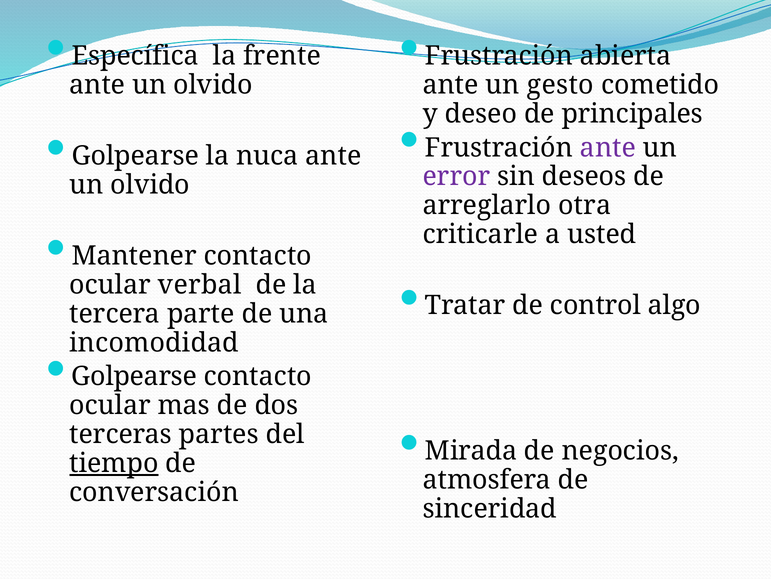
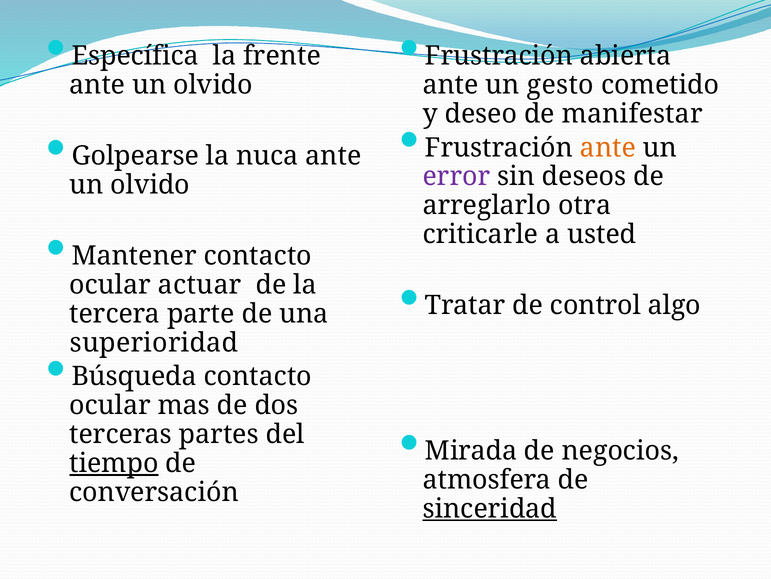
principales: principales -> manifestar (632, 114)
ante colour: purple -> orange (608, 148)
verbal: verbal -> actuar (200, 284)
incomodidad: incomodidad -> superioridad (154, 342)
Golpearse: Golpearse -> Búsqueda (134, 376)
sinceridad underline: none -> present (490, 508)
